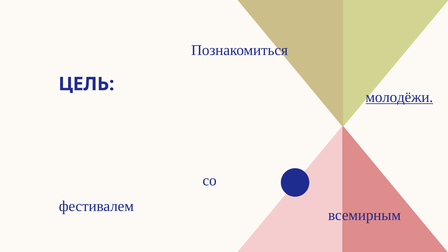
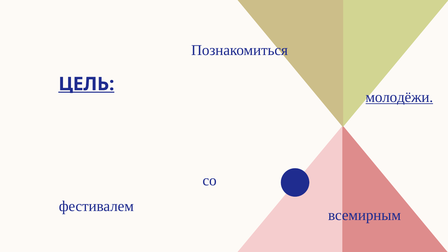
ЦЕЛЬ underline: none -> present (86, 84)
